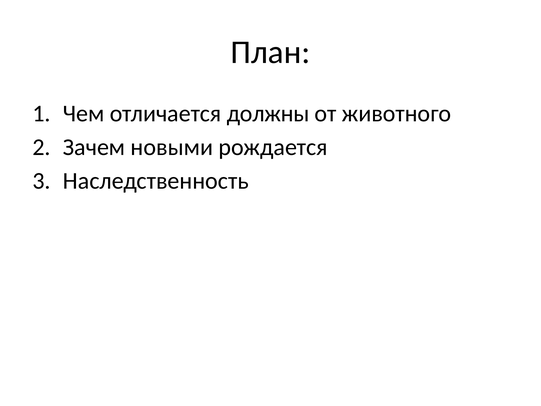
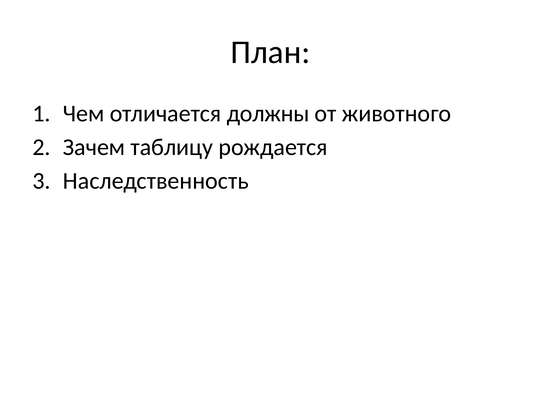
новыми: новыми -> таблицу (172, 147)
